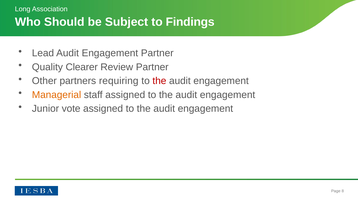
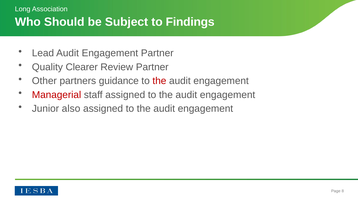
requiring: requiring -> guidance (119, 81)
Managerial colour: orange -> red (57, 95)
vote: vote -> also (71, 109)
